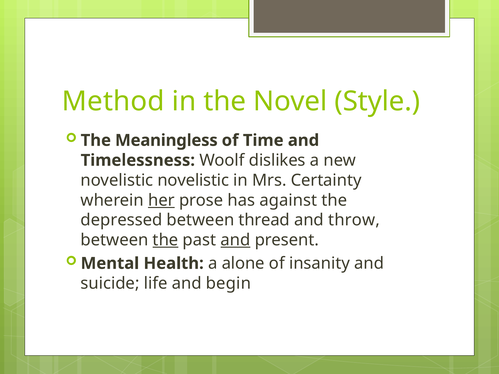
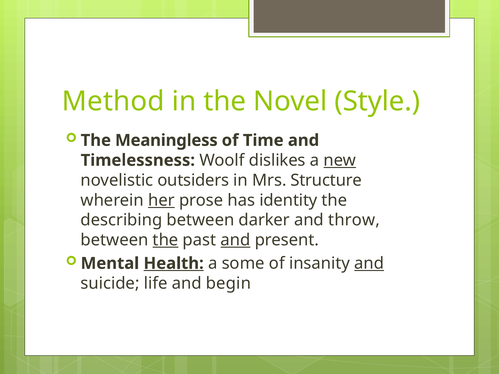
new underline: none -> present (340, 160)
novelistic novelistic: novelistic -> outsiders (193, 180)
Certainty: Certainty -> Structure (326, 180)
against: against -> identity (288, 200)
depressed: depressed -> describing (121, 220)
thread: thread -> darker (264, 220)
Health underline: none -> present (174, 264)
alone: alone -> some (243, 264)
and underline: none -> present (369, 264)
